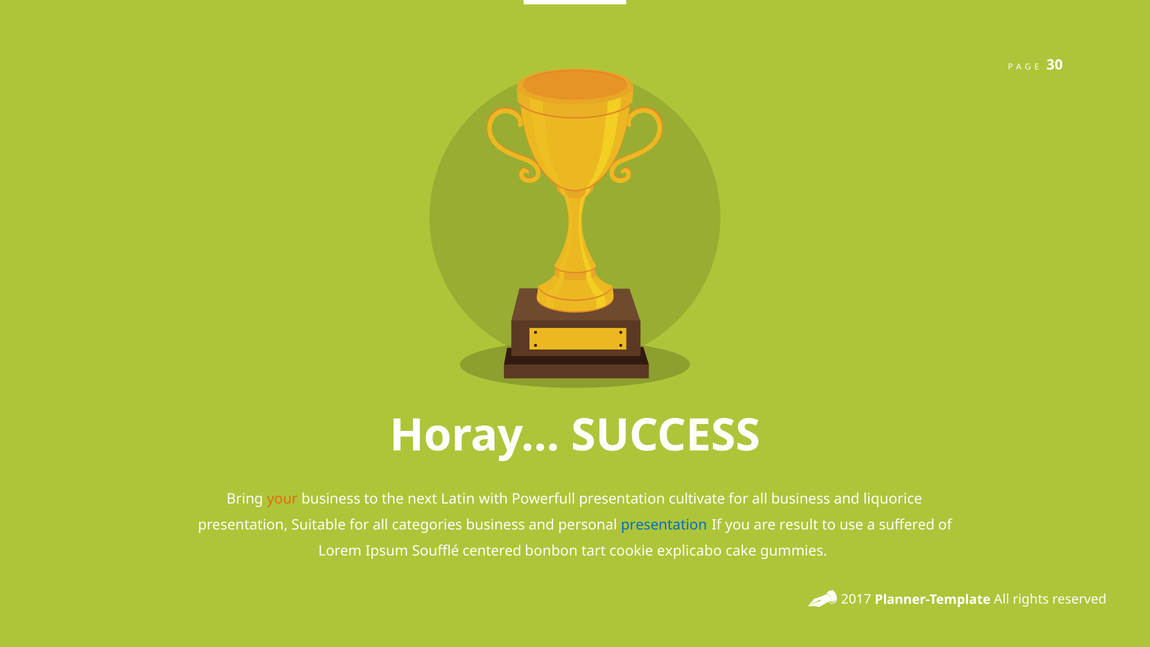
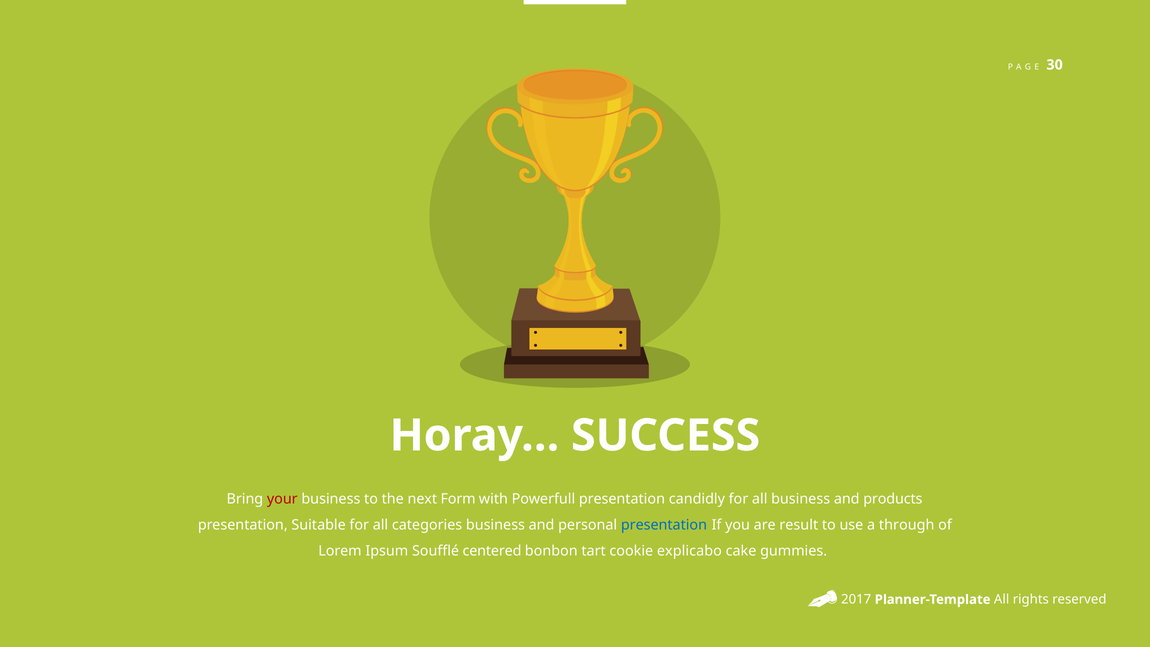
your colour: orange -> red (282, 499)
Latin: Latin -> Form (458, 499)
cultivate: cultivate -> candidly (697, 499)
liquorice: liquorice -> products (893, 499)
suffered: suffered -> through (907, 525)
